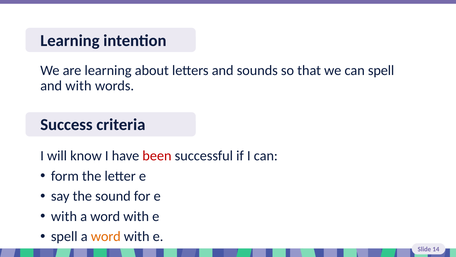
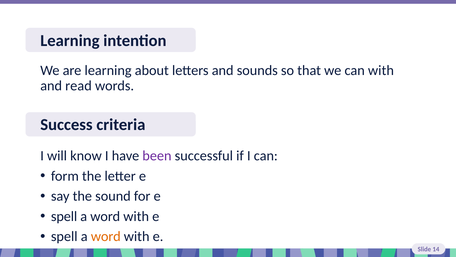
can spell: spell -> with (381, 70)
and with: with -> read (78, 86)
been colour: red -> purple (157, 156)
with: with -> spell (64, 216)
